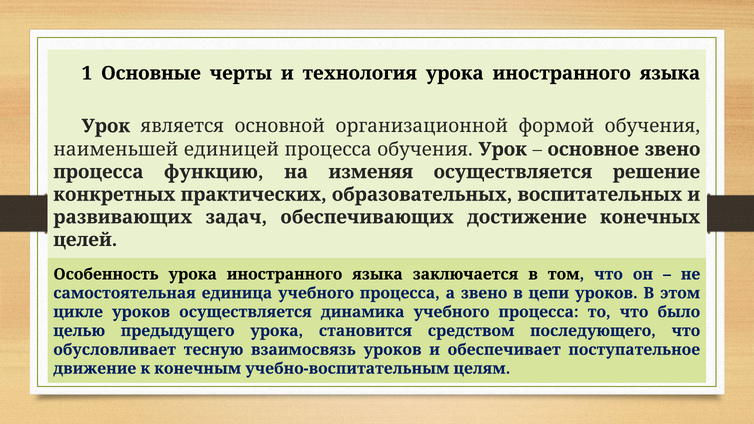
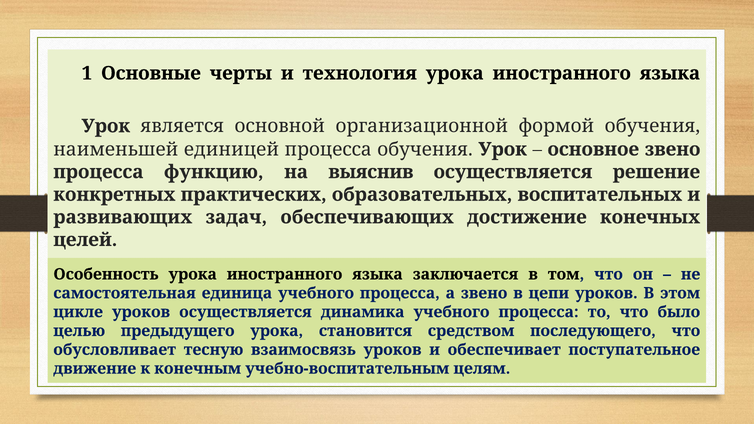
изменяя: изменяя -> выяснив (371, 172)
